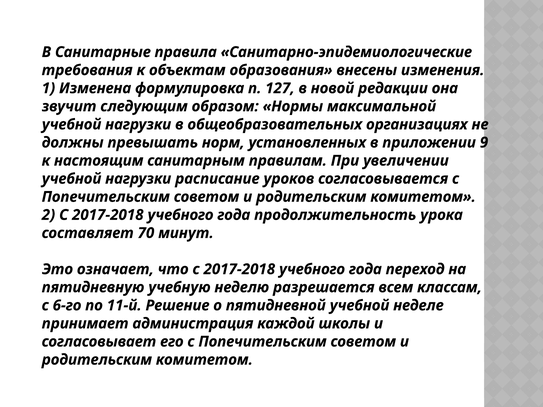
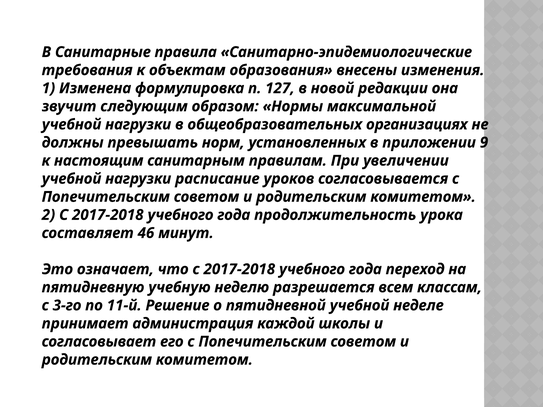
70: 70 -> 46 (146, 233)
6-го: 6-го -> 3-го (67, 306)
